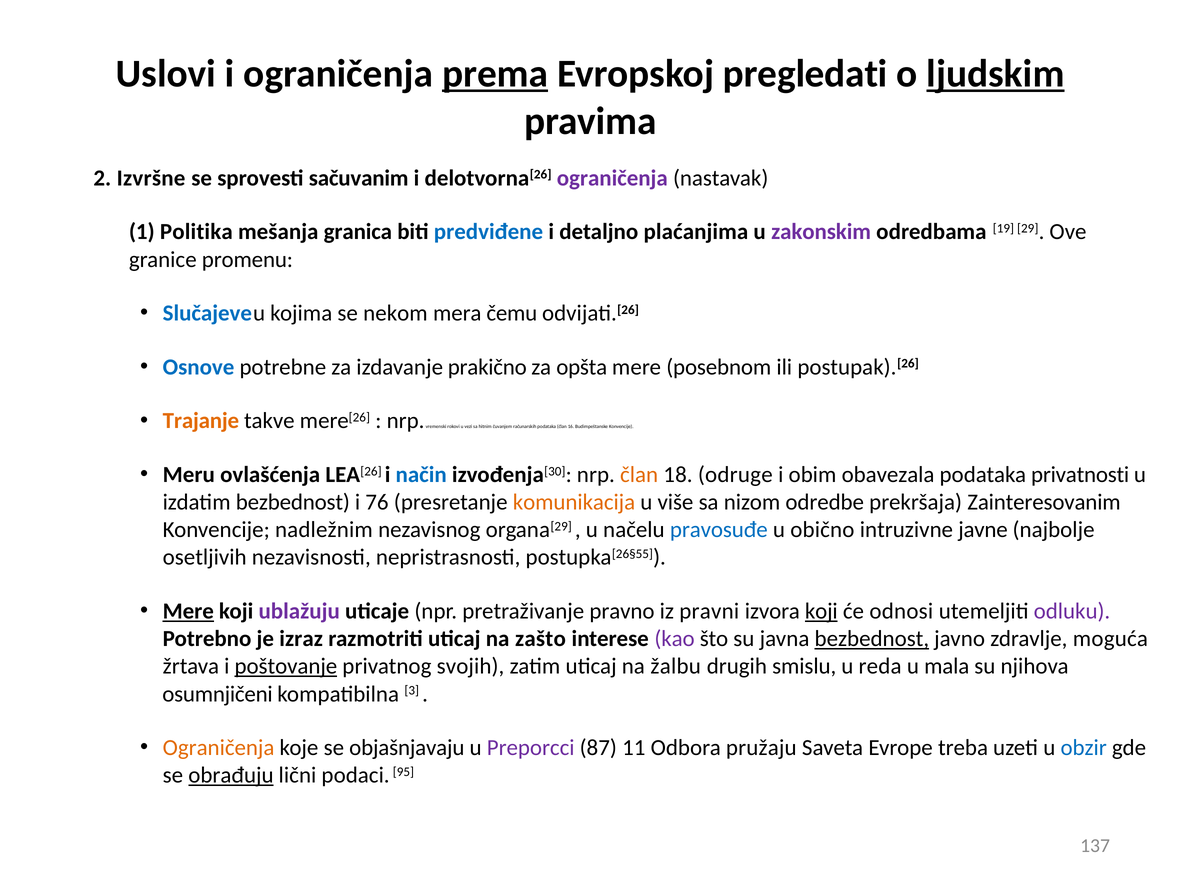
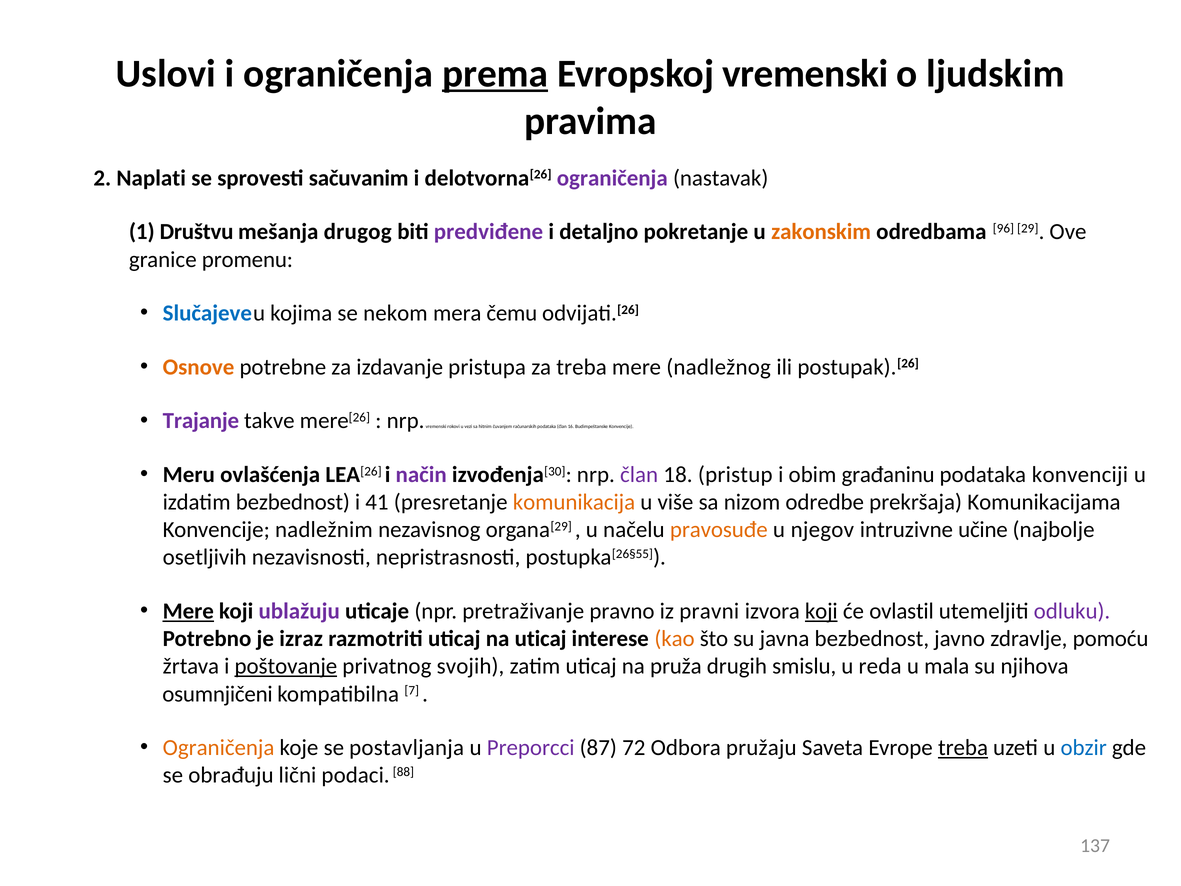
Evropskoj pregledati: pregledati -> vremenski (805, 74)
ljudskim underline: present -> none (995, 74)
Izvršne: Izvršne -> Naplati (151, 178)
Politika: Politika -> Društvu (197, 232)
granica: granica -> drugog (358, 232)
predviđene colour: blue -> purple (488, 232)
plaćanjima: plaćanjima -> pokretanje (696, 232)
zakonskim colour: purple -> orange (821, 232)
19: 19 -> 96 (1003, 228)
Osnove colour: blue -> orange (199, 367)
prakično: prakično -> pristupa (487, 367)
za opšta: opšta -> treba (582, 367)
posebnom: posebnom -> nadležnog (719, 367)
Trajanje colour: orange -> purple (201, 421)
način colour: blue -> purple (421, 475)
član colour: orange -> purple (639, 475)
odruge: odruge -> pristup (735, 475)
obavezala: obavezala -> građaninu (888, 475)
privatnosti: privatnosti -> konvenciji (1080, 475)
76: 76 -> 41 (377, 502)
Zainteresovanim: Zainteresovanim -> Komunikacijama (1044, 502)
pravosuđe colour: blue -> orange (719, 530)
obično: obično -> njegov (822, 530)
javne: javne -> učine (983, 530)
odnosi: odnosi -> ovlastil (902, 611)
na zašto: zašto -> uticaj (541, 639)
kao colour: purple -> orange (675, 639)
bezbednost underline: present -> none (872, 639)
moguća: moguća -> pomoću (1111, 639)
žalbu: žalbu -> pruža (676, 666)
3: 3 -> 7 (412, 690)
objašnjavaju: objašnjavaju -> postavljanja (407, 748)
11: 11 -> 72 (634, 748)
treba underline: none -> present (963, 748)
obrađuju underline: present -> none (231, 775)
95: 95 -> 88 (403, 772)
